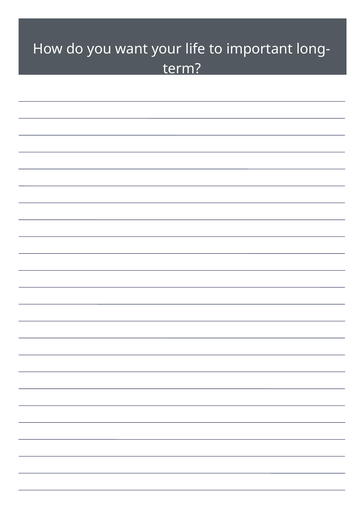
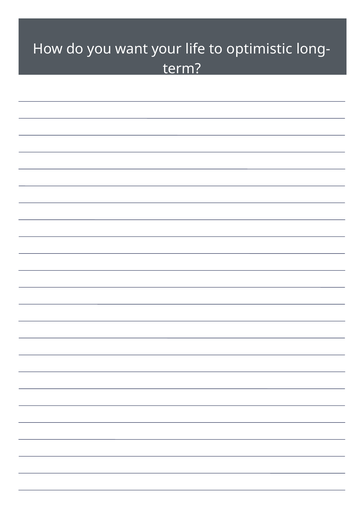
important: important -> optimistic (259, 49)
